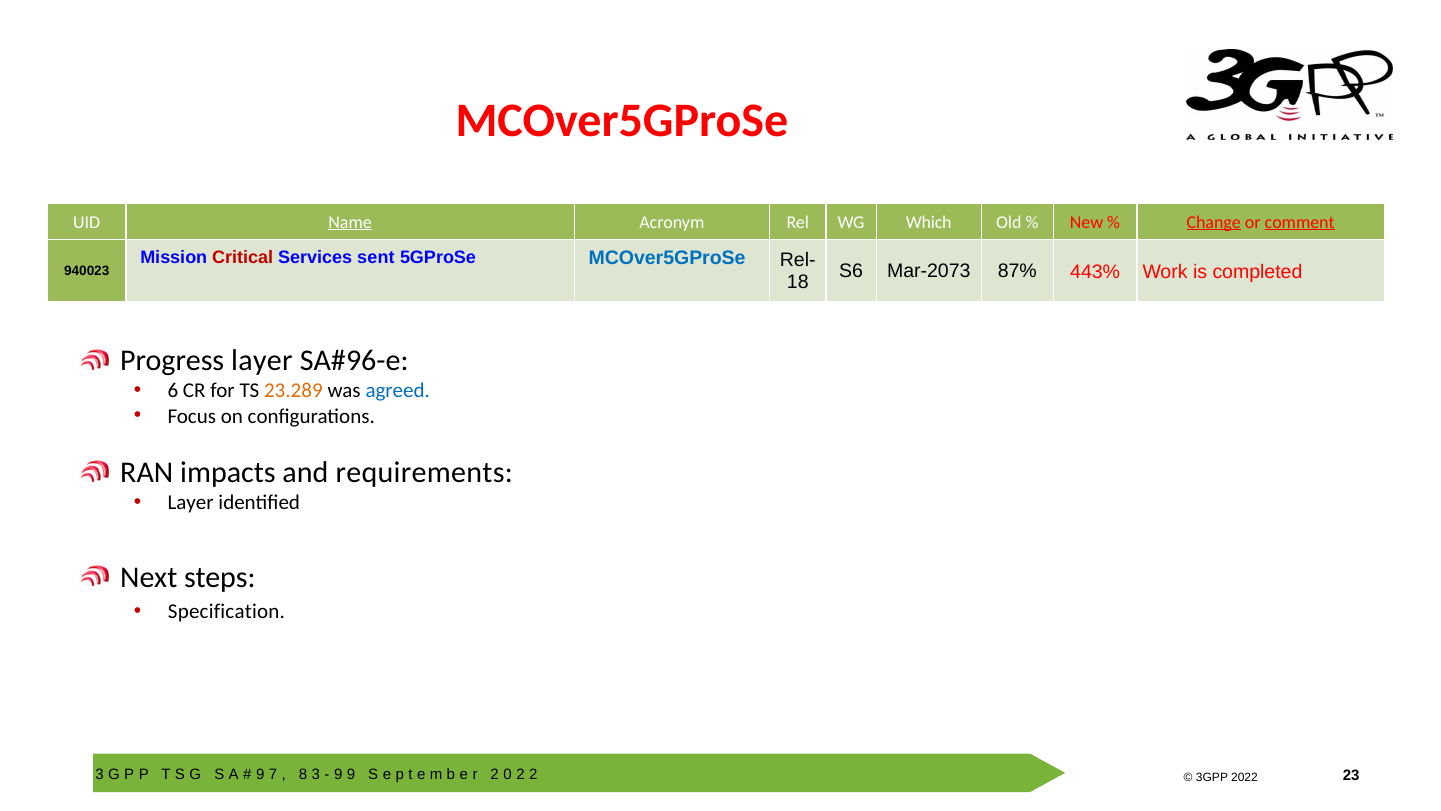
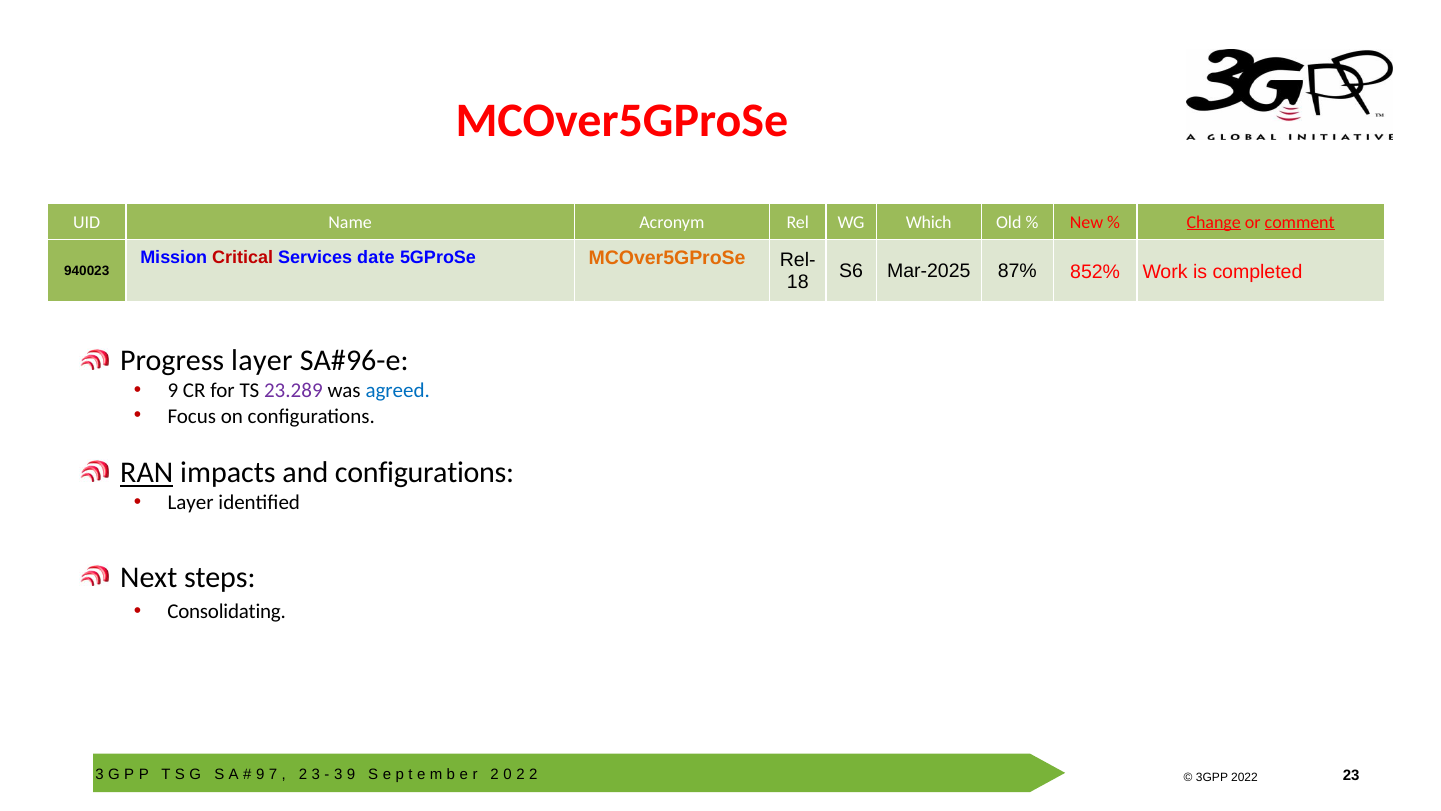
Name underline: present -> none (350, 222)
sent: sent -> date (376, 257)
MCOver5GProSe colour: blue -> orange (667, 258)
Mar-2073: Mar-2073 -> Mar-2025 (929, 271)
443%: 443% -> 852% (1095, 272)
6: 6 -> 9 (173, 391)
23.289 colour: orange -> purple (293, 391)
RAN underline: none -> present (147, 472)
and requirements: requirements -> configurations (425, 472)
Specification: Specification -> Consolidating (227, 611)
8: 8 -> 2 (303, 774)
9: 9 -> 3 (338, 774)
